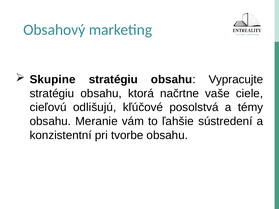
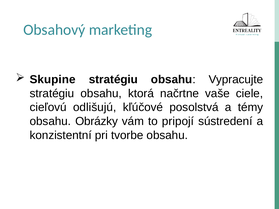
Meranie: Meranie -> Obrázky (97, 121)
ľahšie: ľahšie -> pripojí (178, 121)
